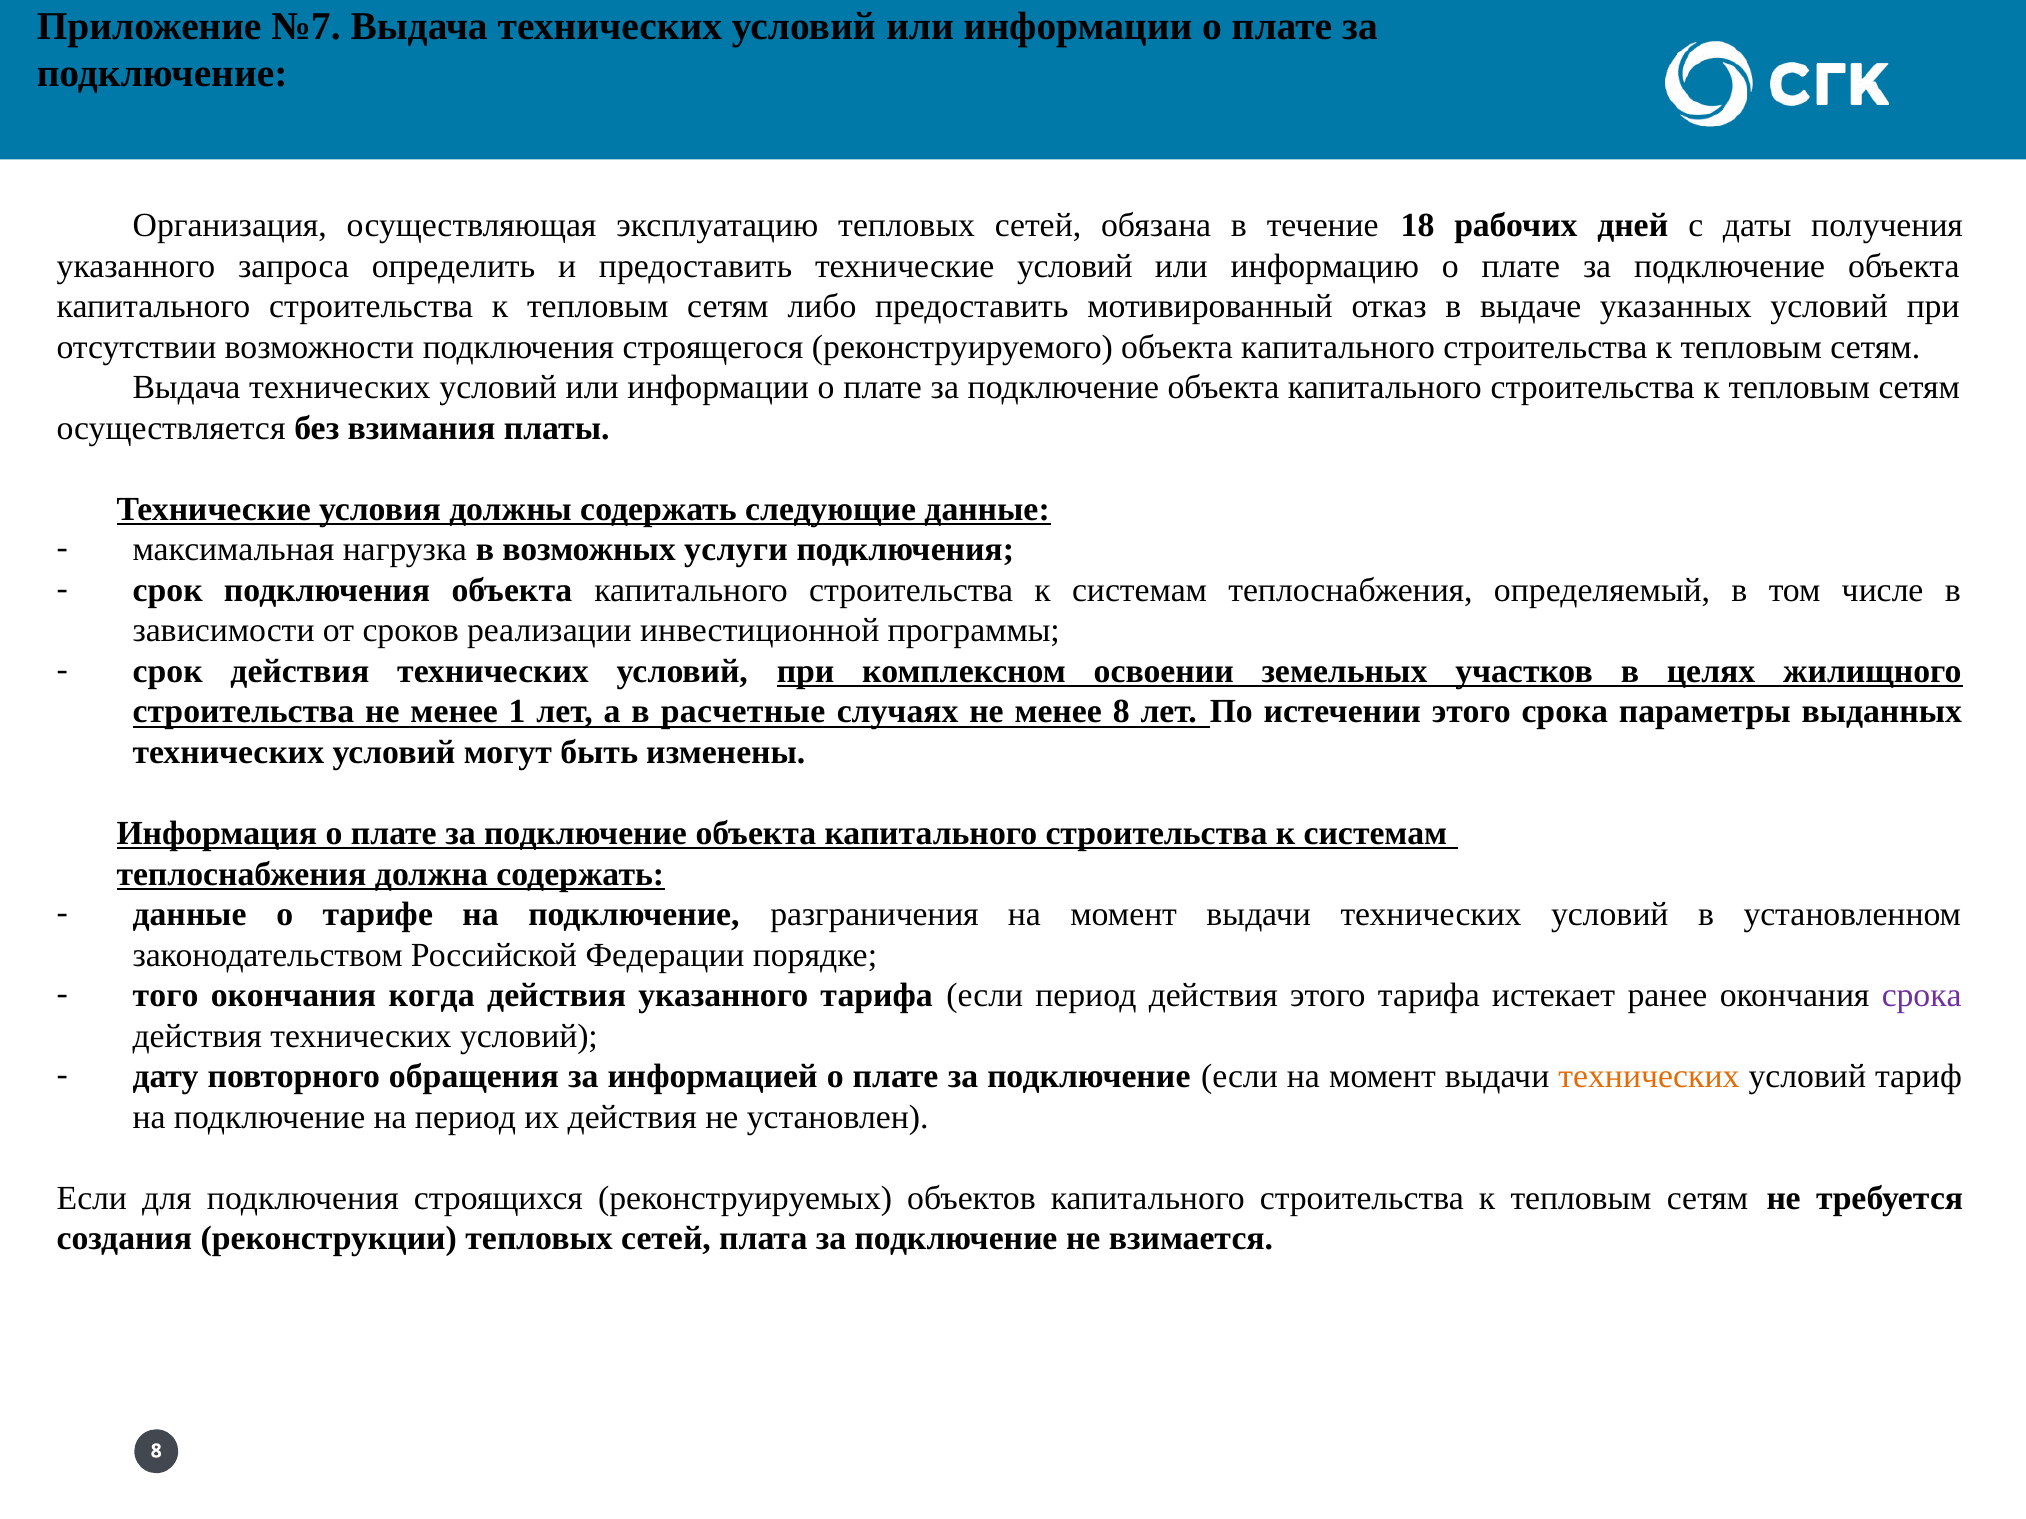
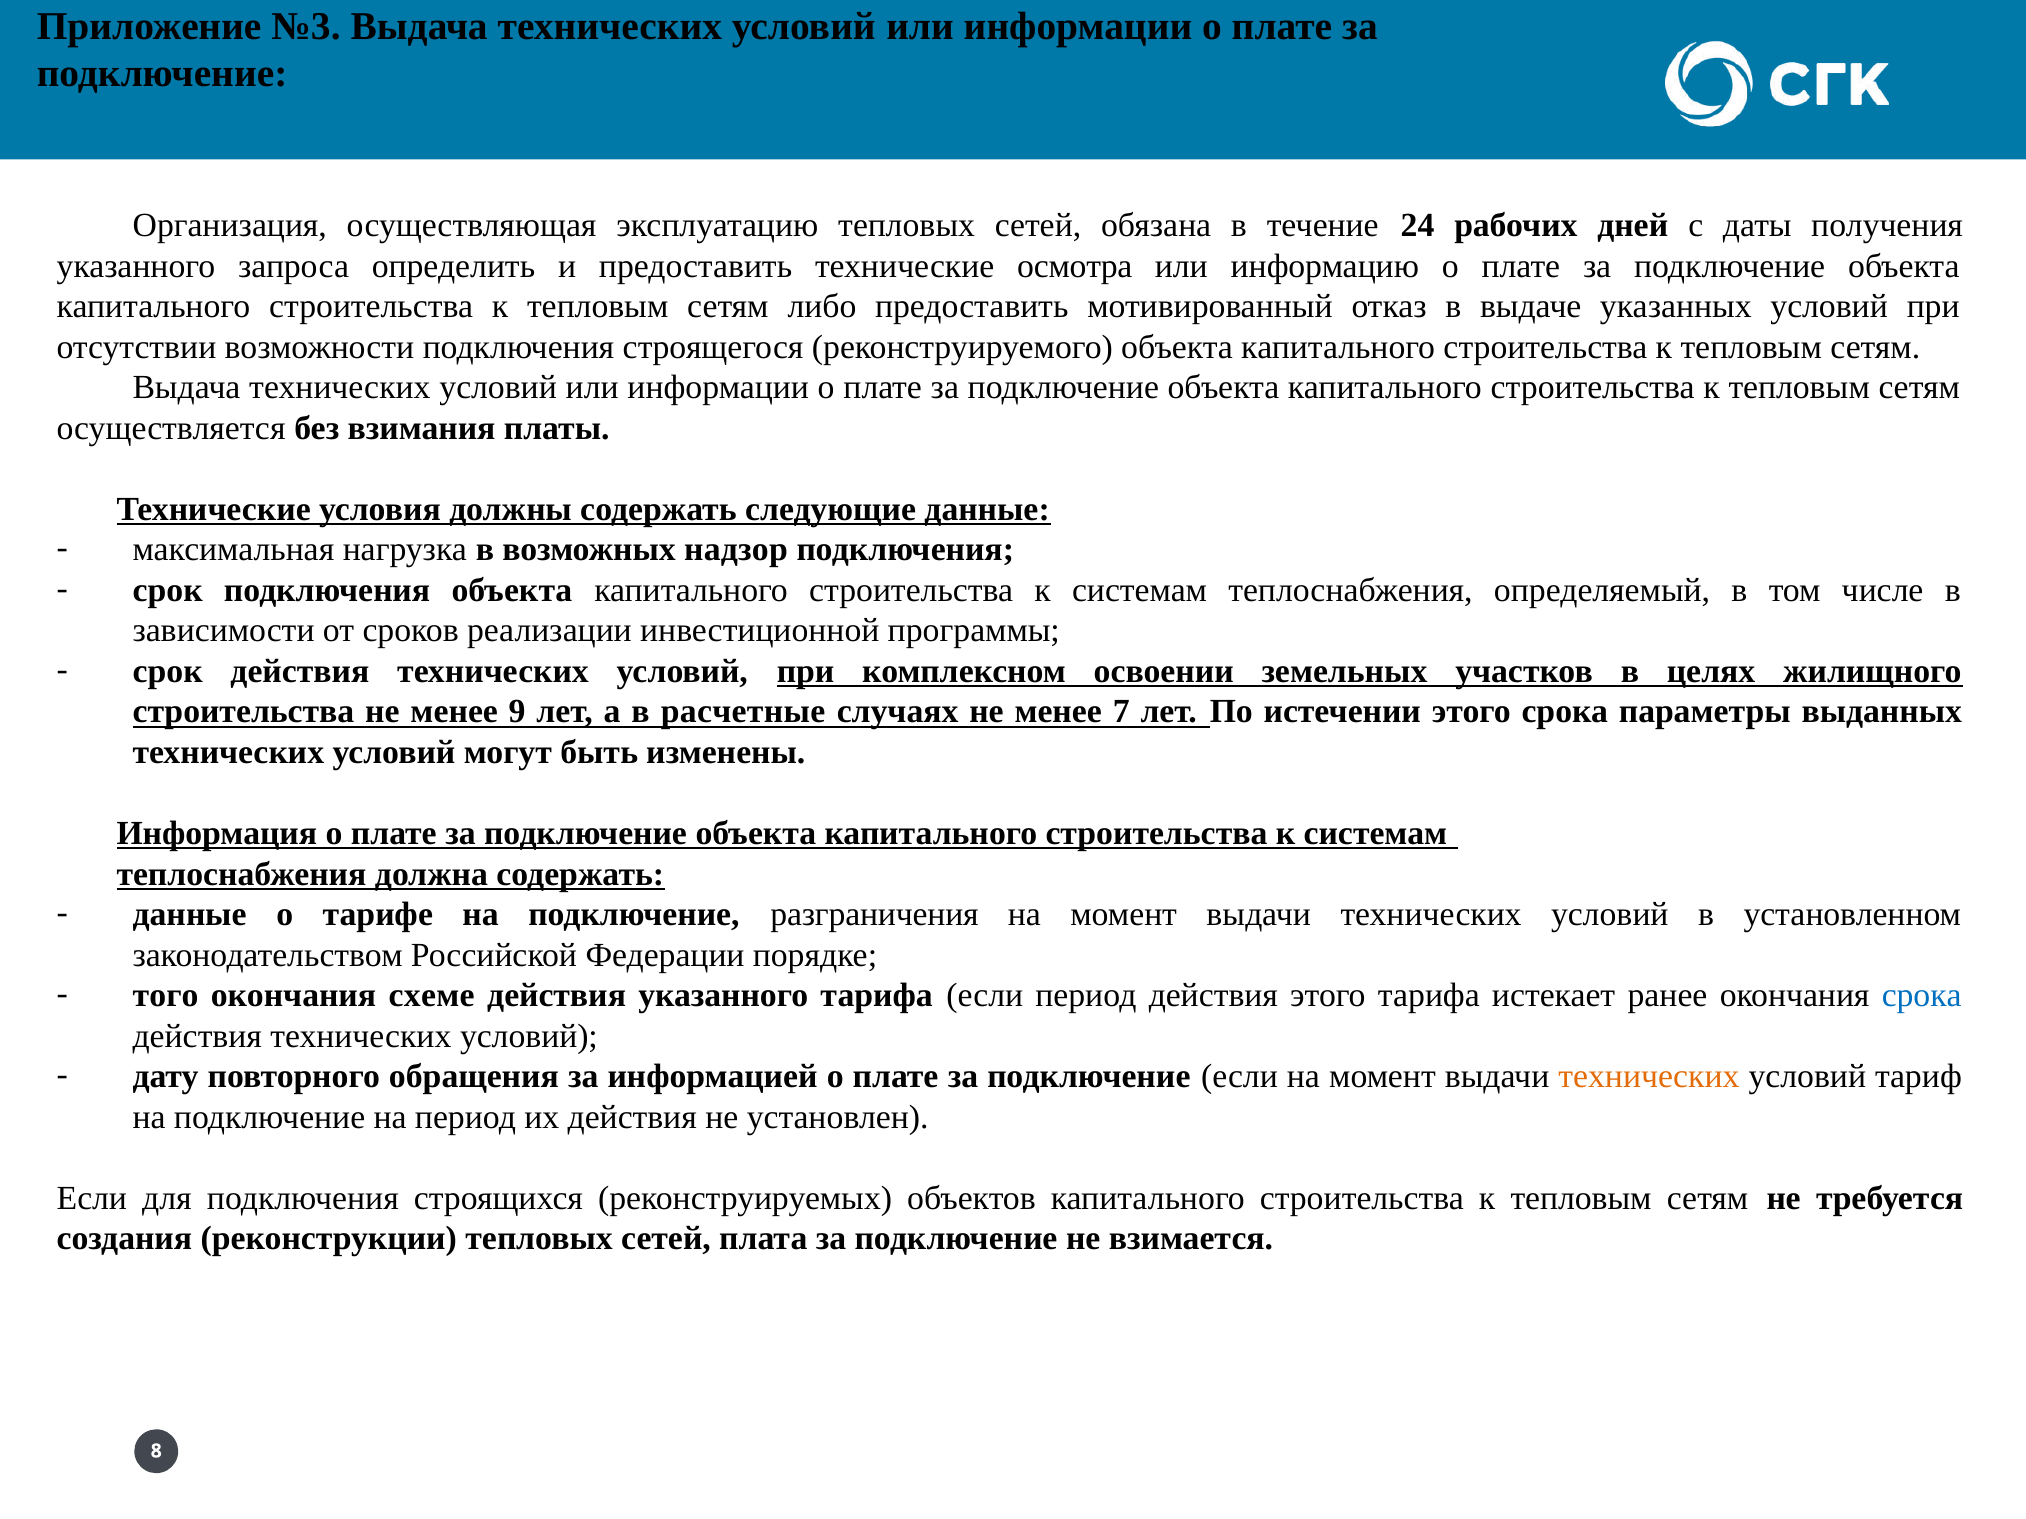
№7: №7 -> №3 (306, 26)
18: 18 -> 24 (1418, 226)
технические условий: условий -> осмотра (1075, 266)
услуги: услуги -> надзор (736, 550)
1: 1 -> 9 (517, 712)
менее 8: 8 -> 7 (1121, 712)
когда: когда -> схеме (432, 996)
срока colour: purple -> blue (1922, 996)
